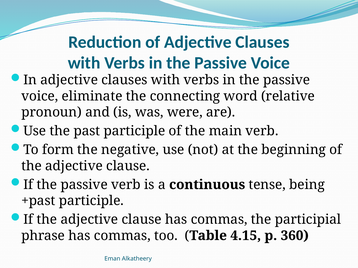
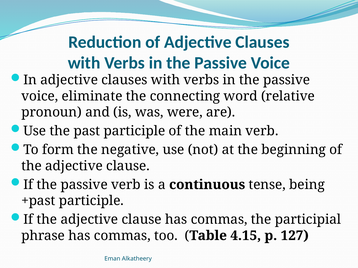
360: 360 -> 127 (295, 236)
